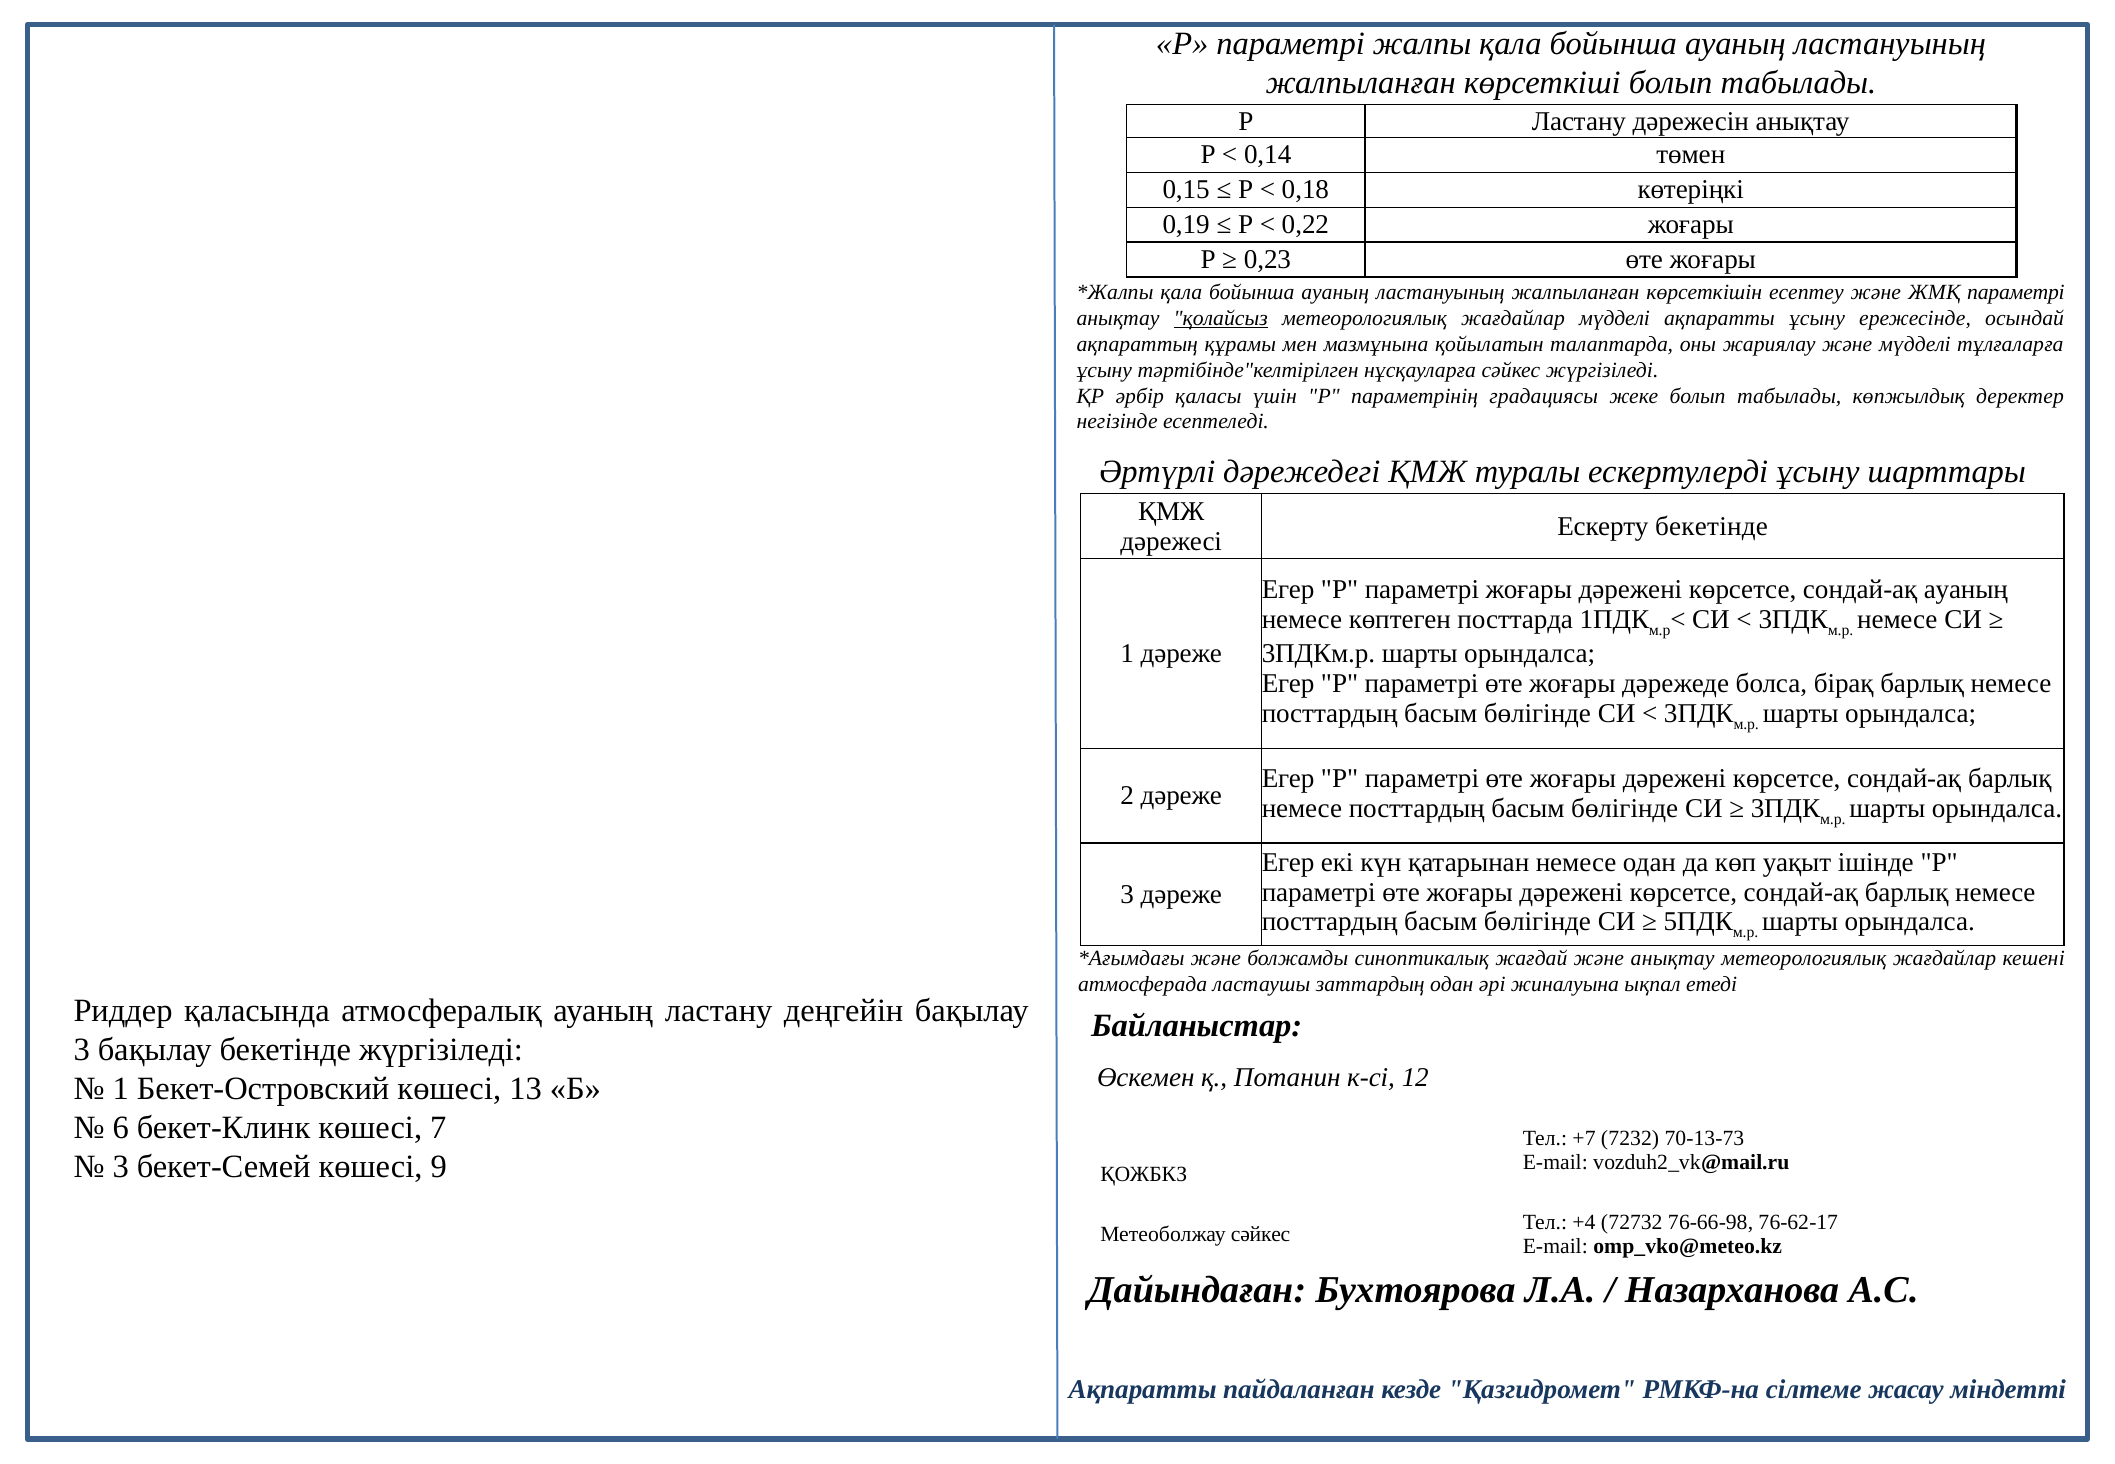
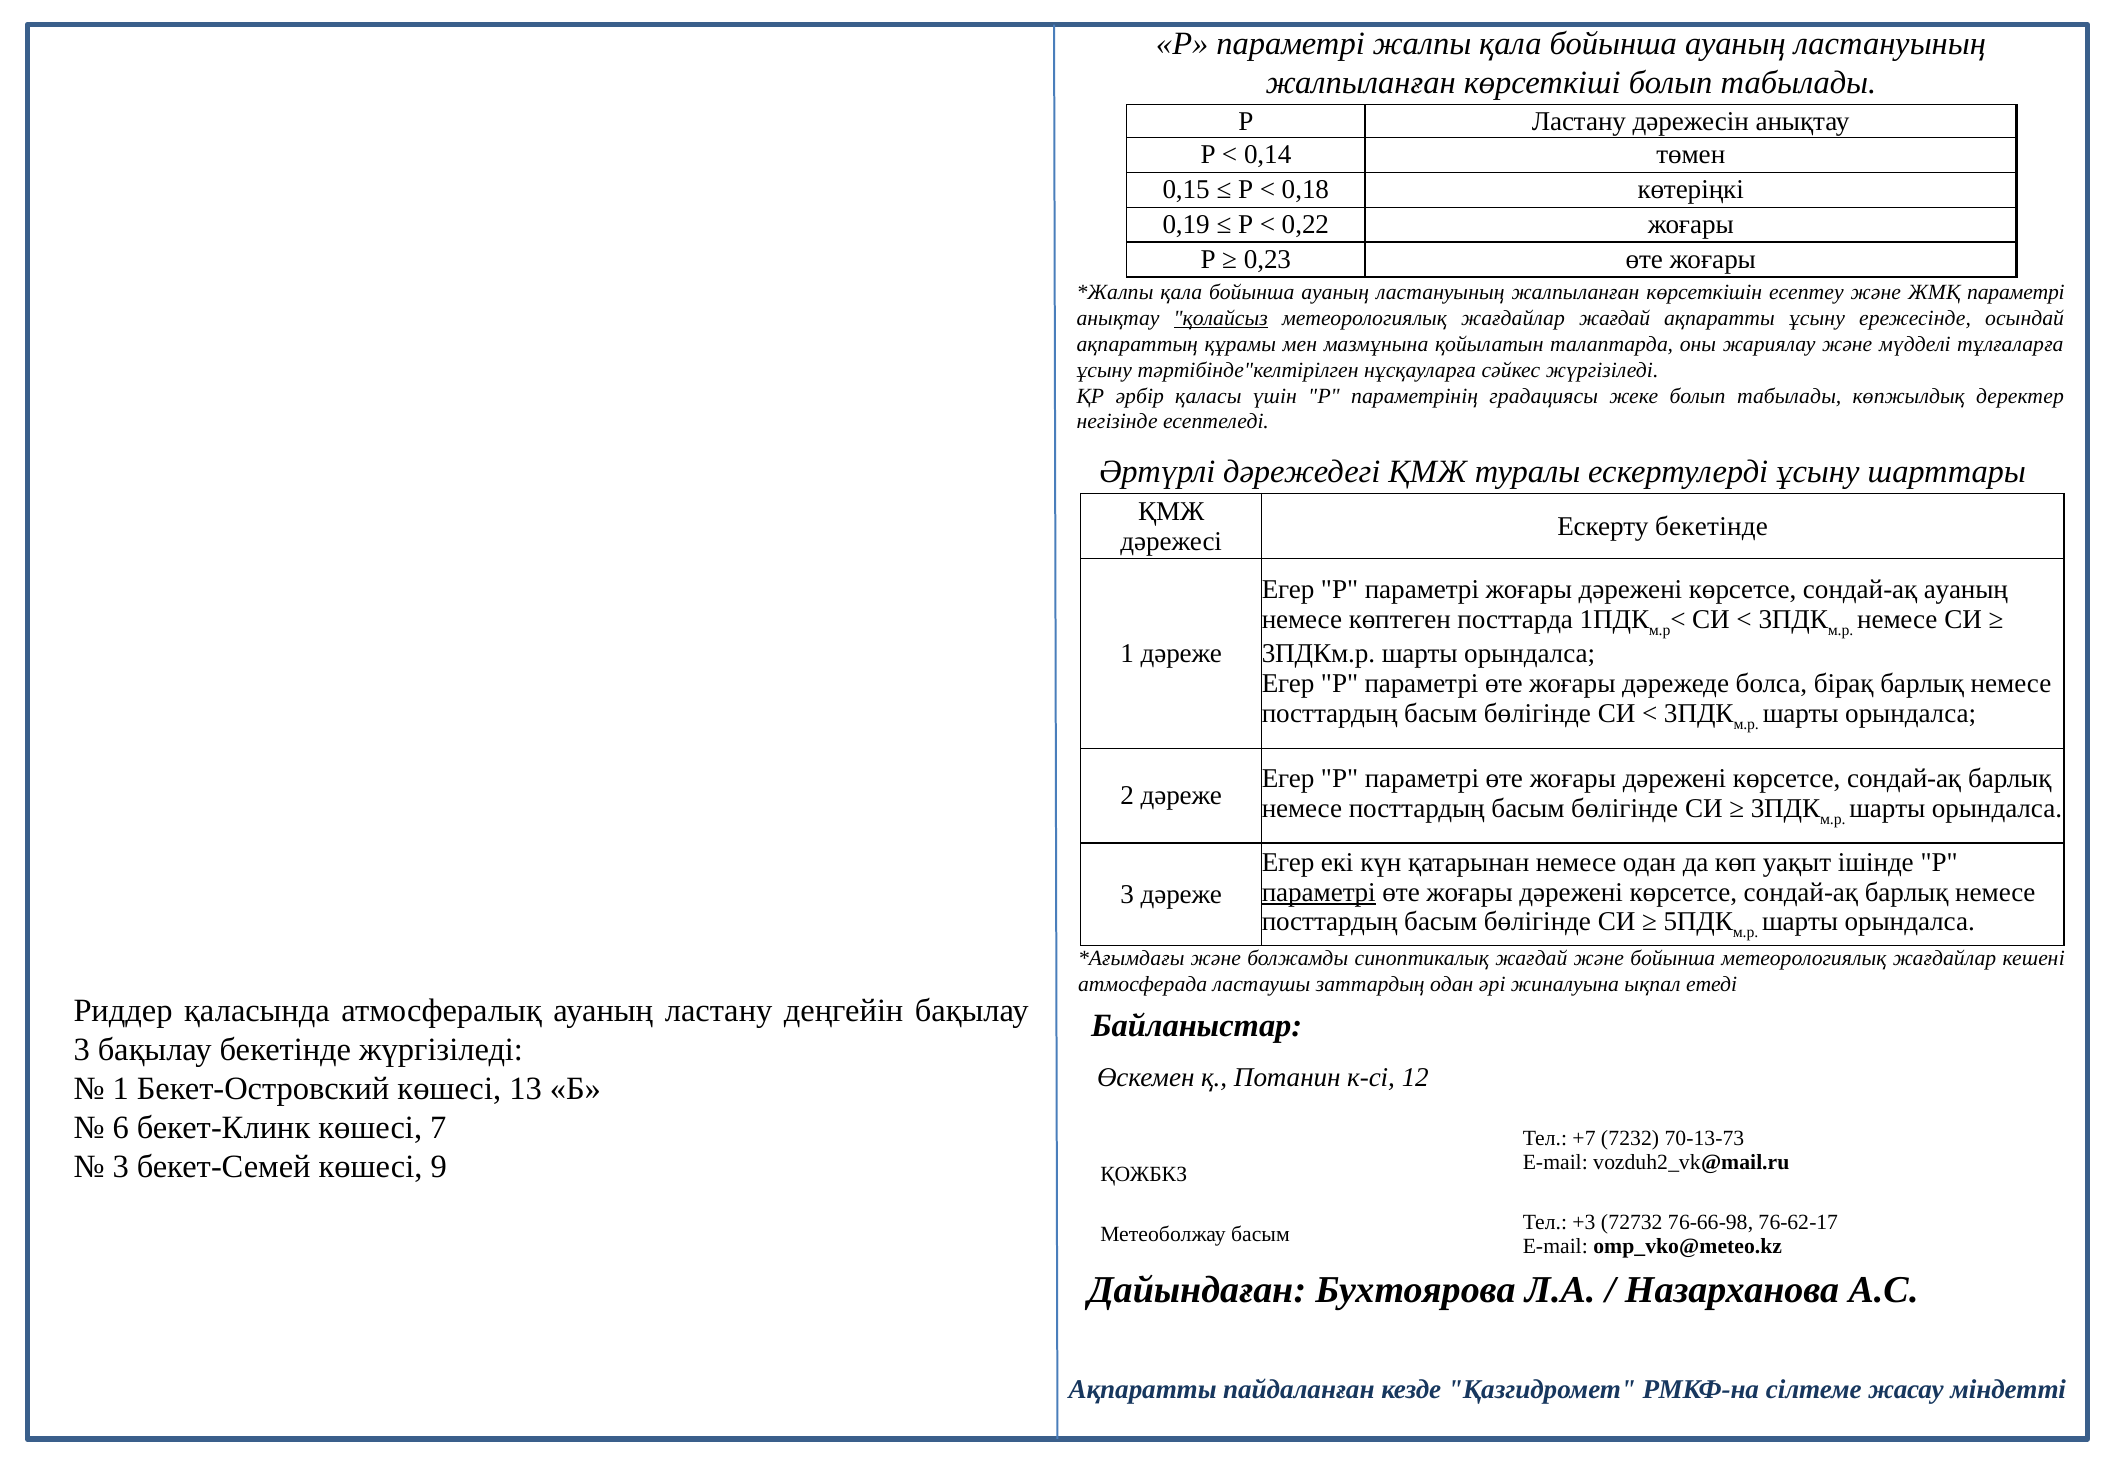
жағдайлар мүдделі: мүдделі -> жағдай (1615, 318)
параметрі underline: none -> present (1319, 892)
және анықтау: анықтау -> бойынша (1673, 958)
+4: +4 -> +3 (1584, 1223)
Метеоболжау сәйкес: сәйкес -> басым (1260, 1235)
